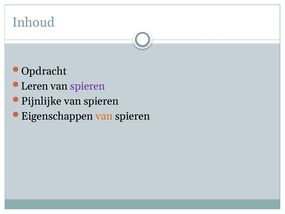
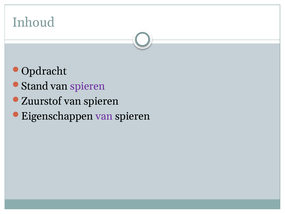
Leren: Leren -> Stand (35, 86)
Pijnlijke: Pijnlijke -> Zuurstof (41, 101)
van colour: orange -> purple (104, 116)
